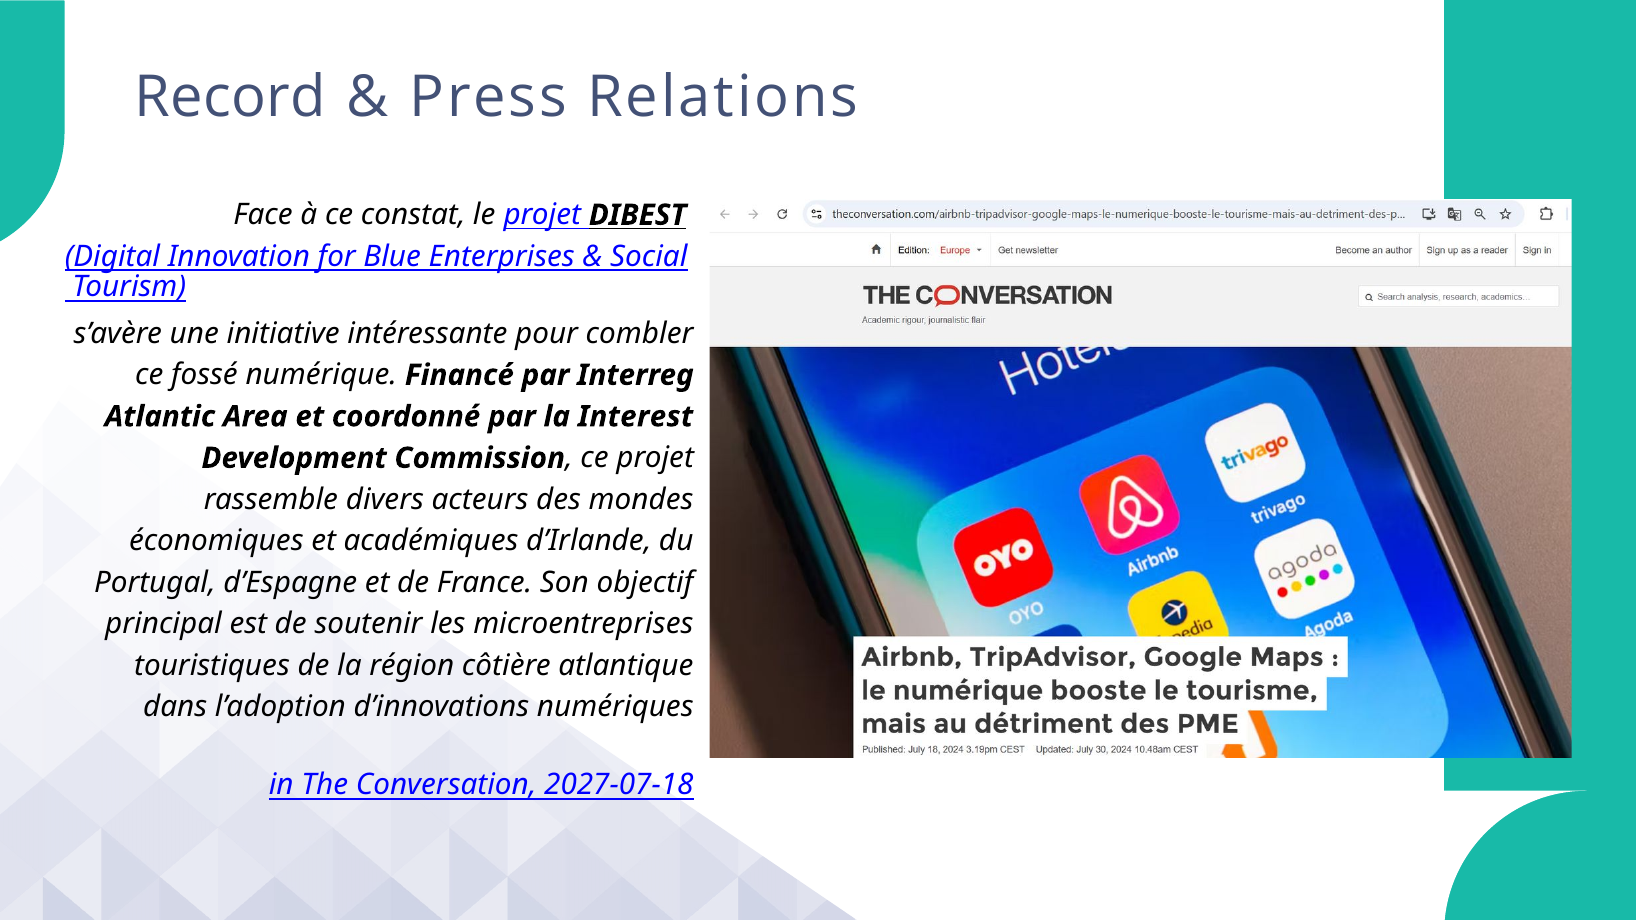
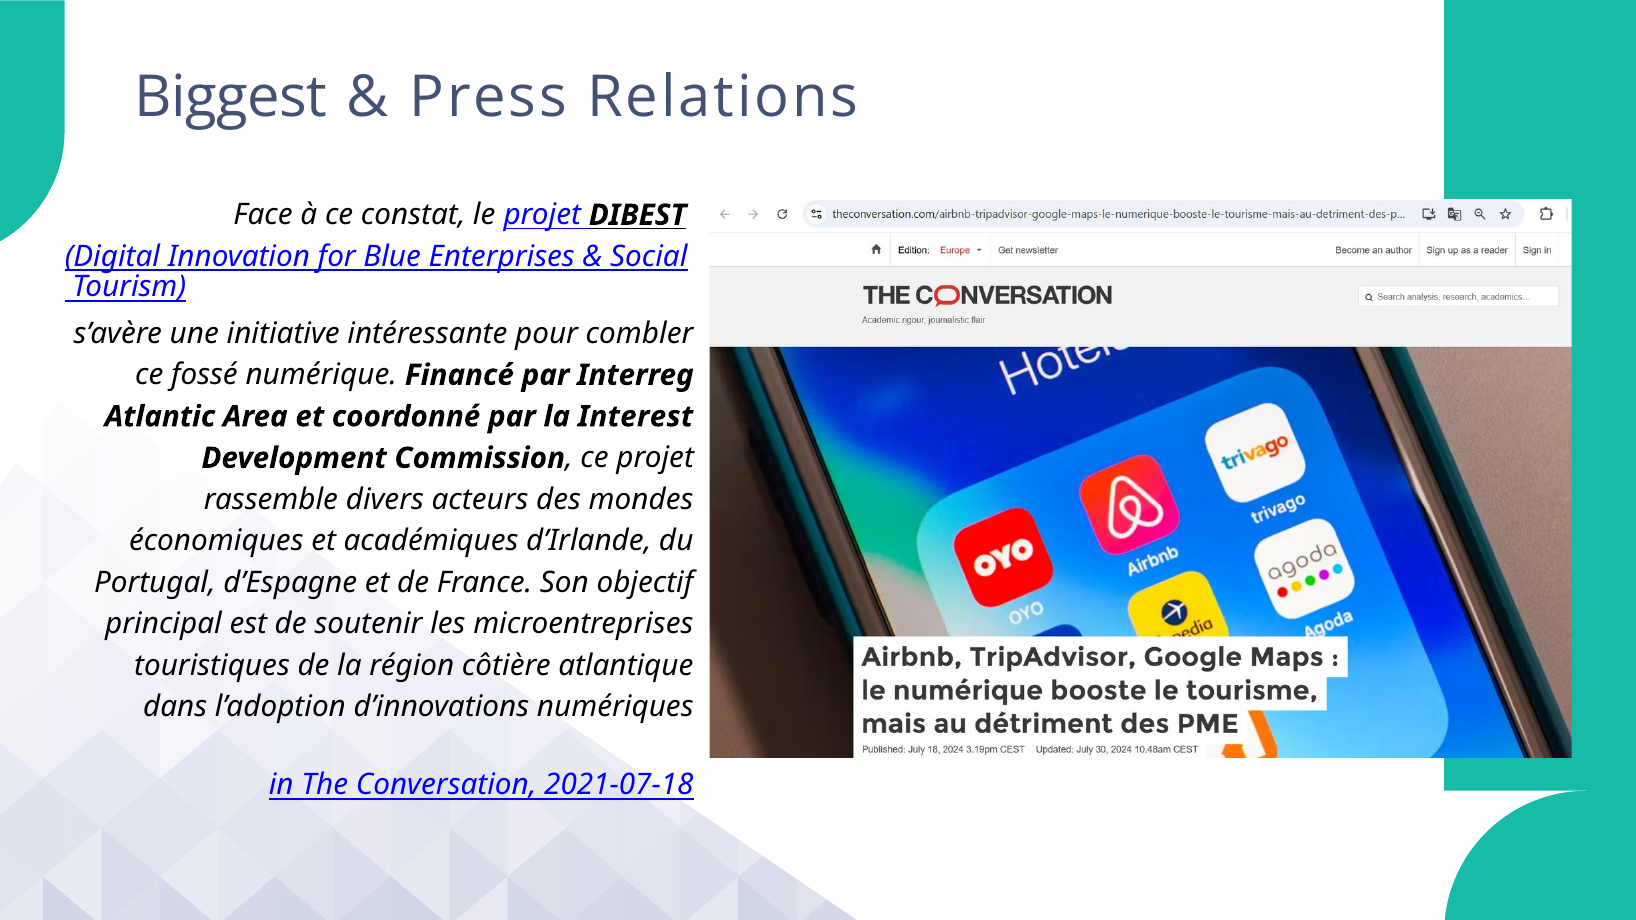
Record: Record -> Biggest (231, 97)
2027-07-18: 2027-07-18 -> 2021-07-18 (619, 785)
